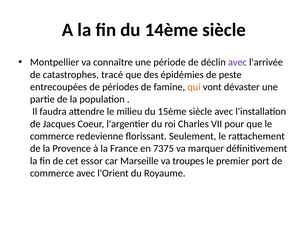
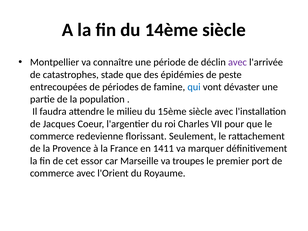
tracé: tracé -> stade (112, 75)
qui colour: orange -> blue (194, 87)
7375: 7375 -> 1411 (163, 149)
